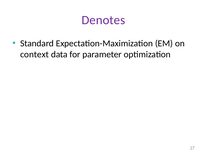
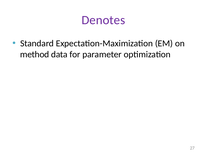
context: context -> method (35, 54)
